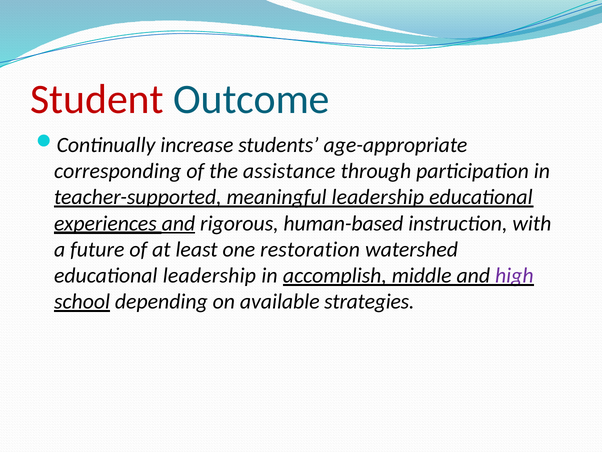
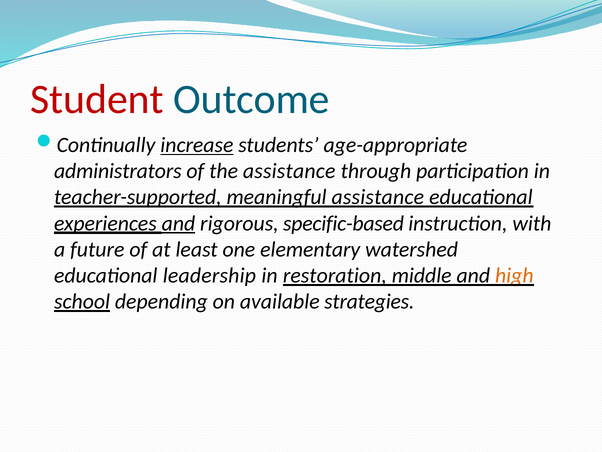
increase underline: none -> present (197, 145)
corresponding: corresponding -> administrators (118, 171)
meaningful leadership: leadership -> assistance (378, 197)
human-based: human-based -> specific-based (344, 223)
restoration: restoration -> elementary (310, 249)
accomplish: accomplish -> restoration (335, 275)
high colour: purple -> orange (514, 275)
